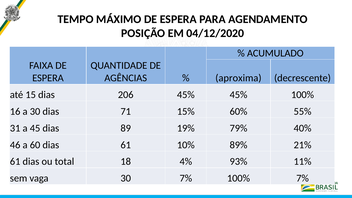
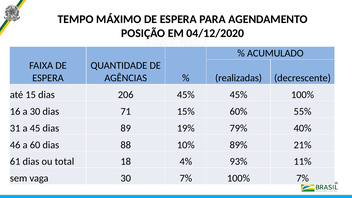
aproxima: aproxima -> realizadas (239, 78)
dias 61: 61 -> 88 (126, 145)
